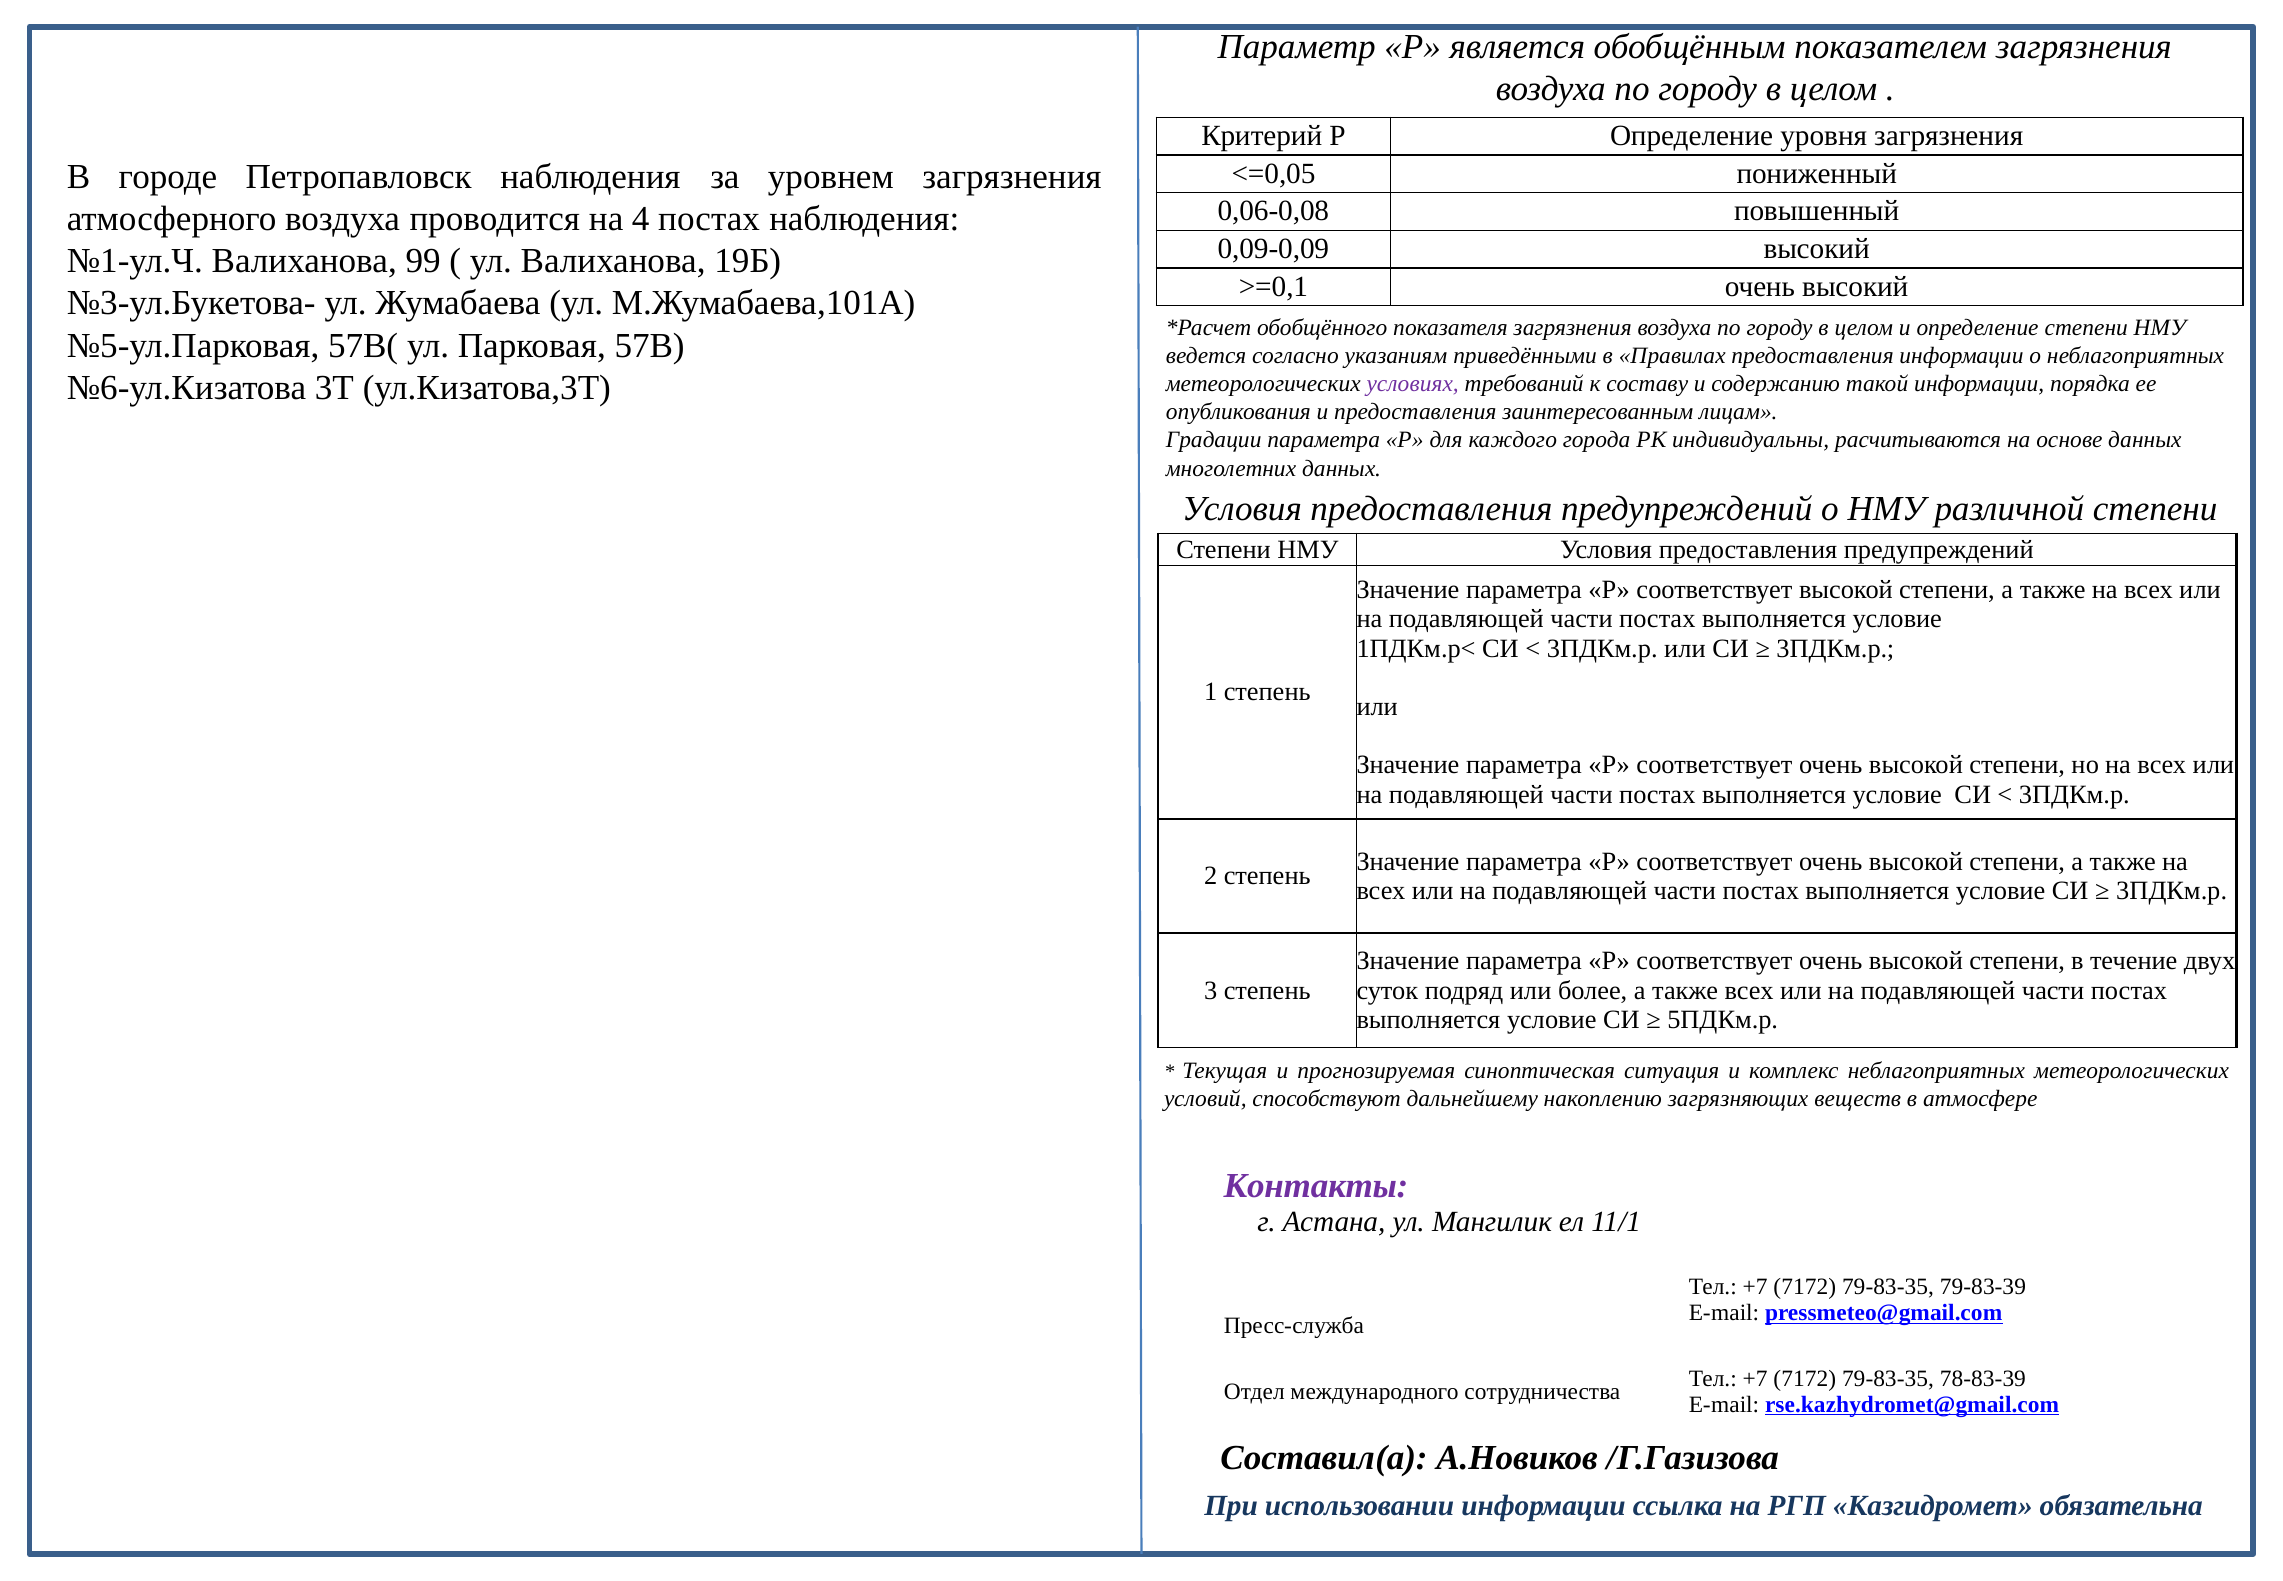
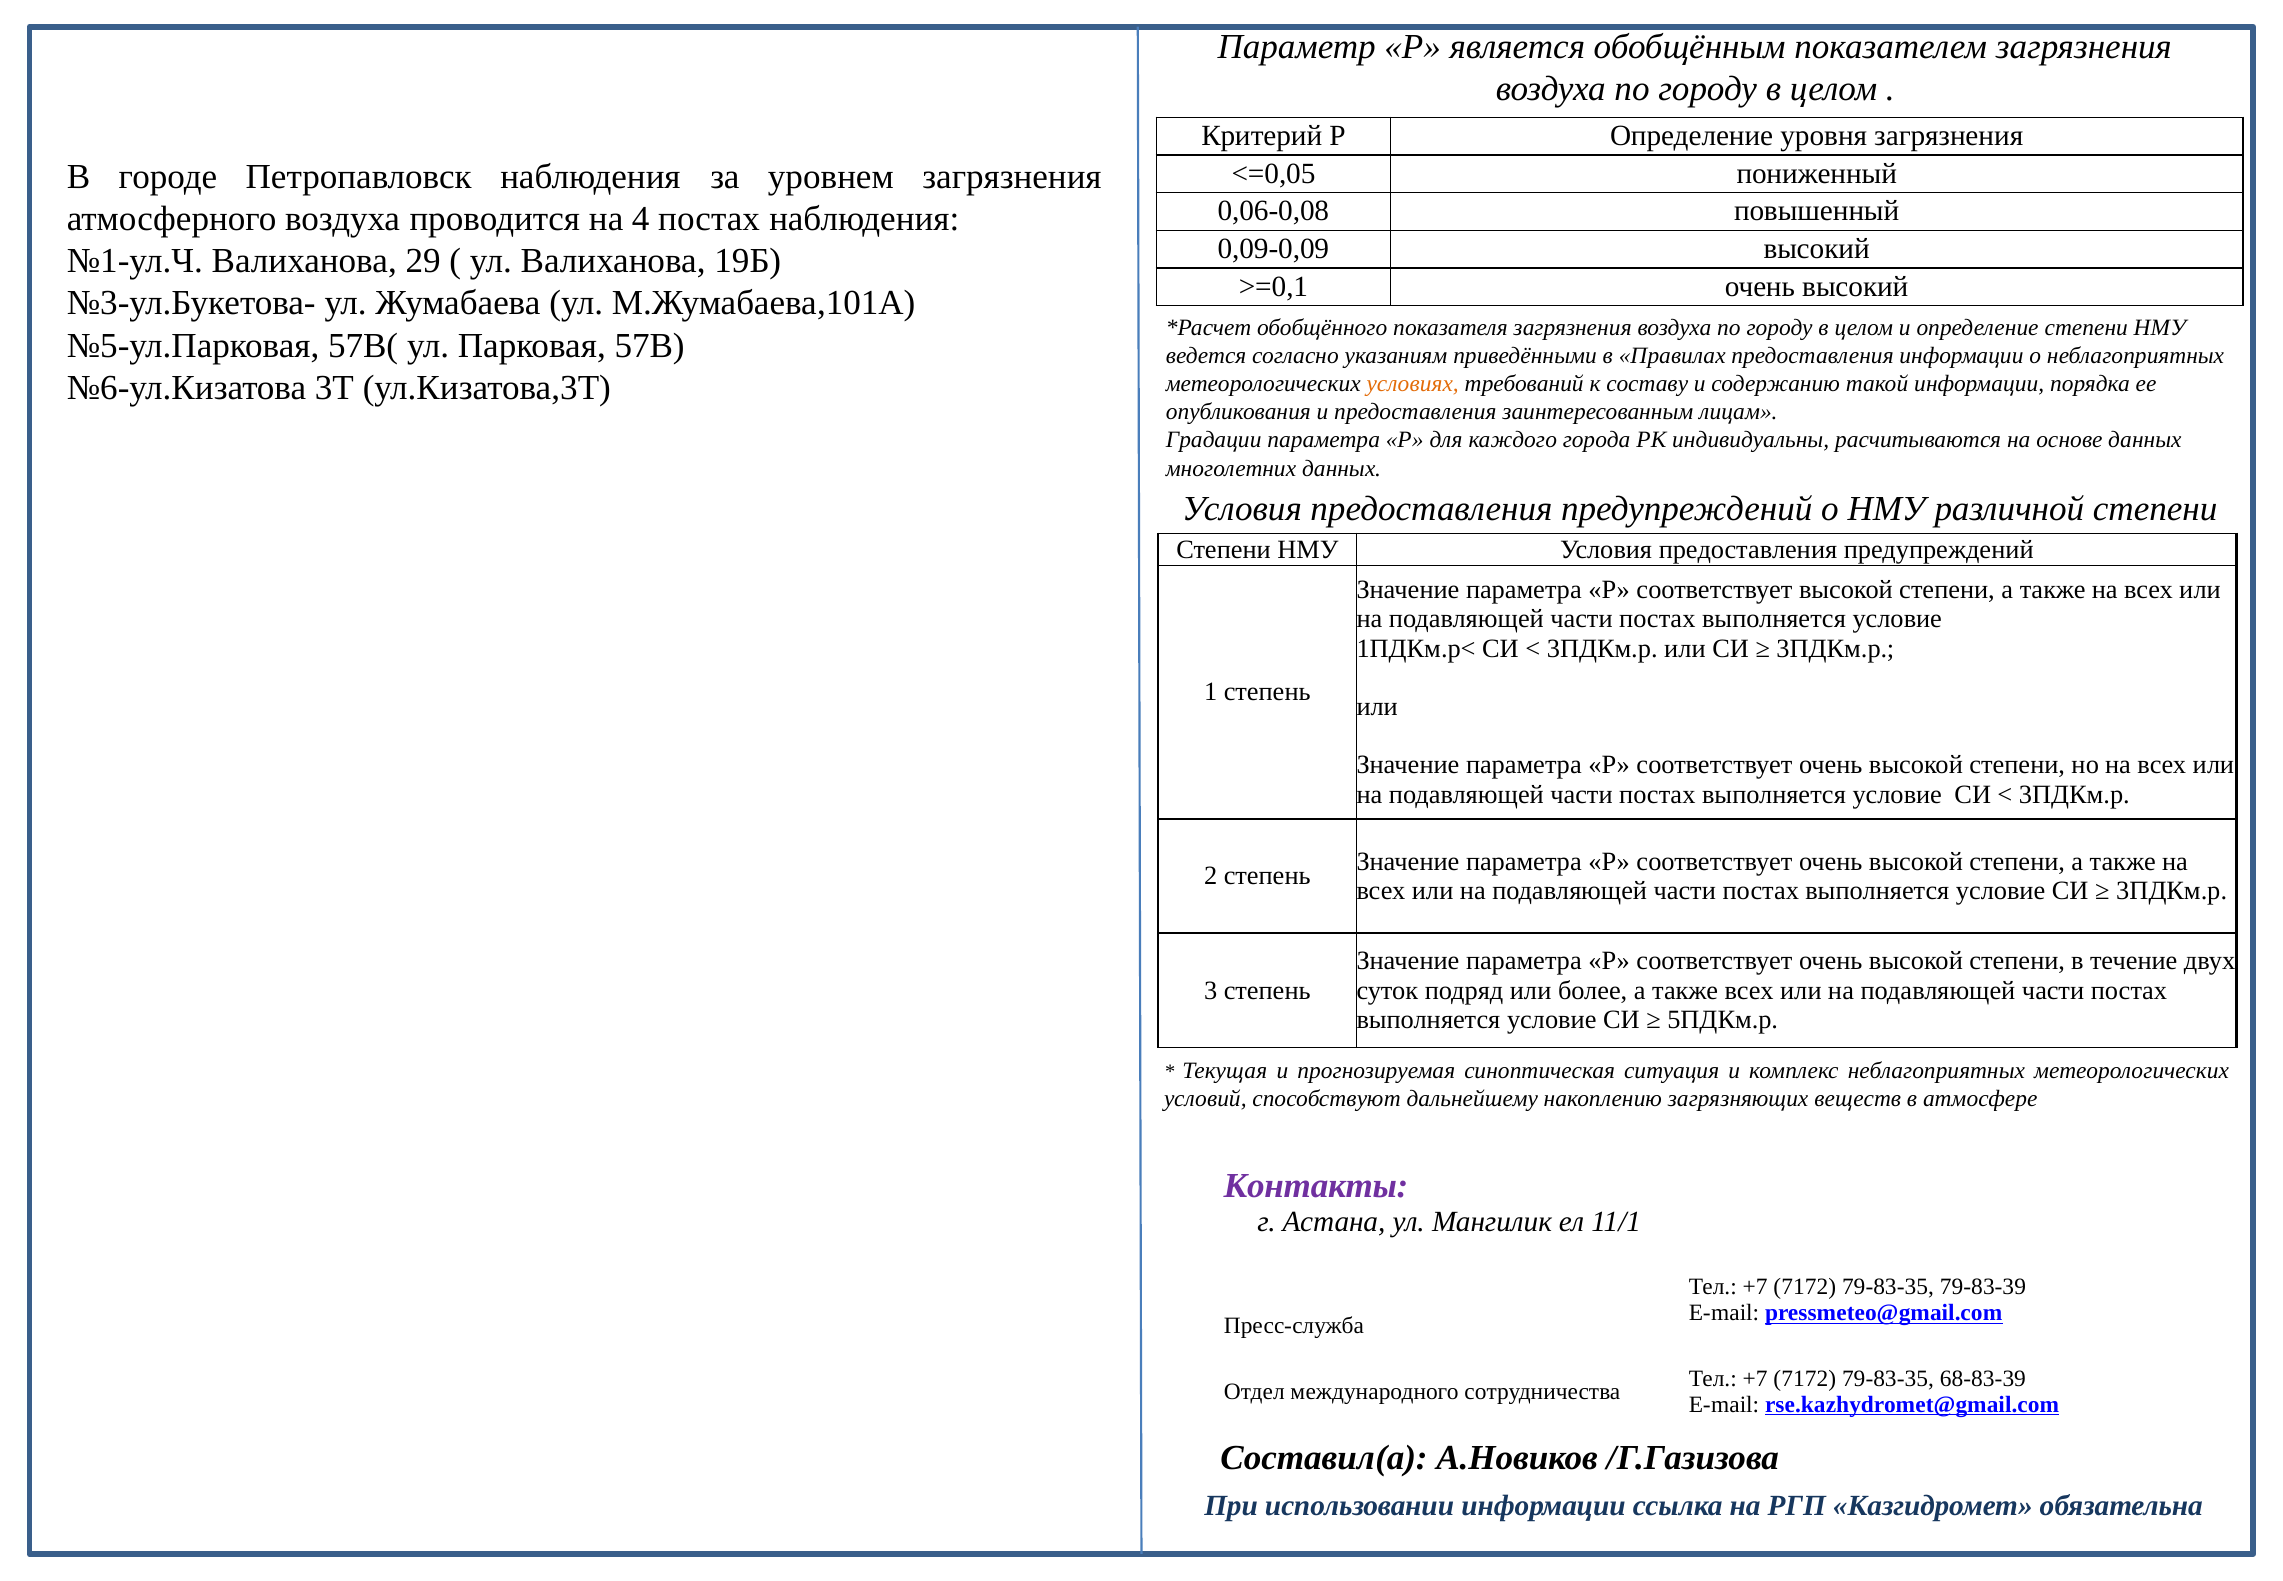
99: 99 -> 29 (423, 261)
условиях colour: purple -> orange (1413, 384)
78-83-39: 78-83-39 -> 68-83-39 (1983, 1378)
